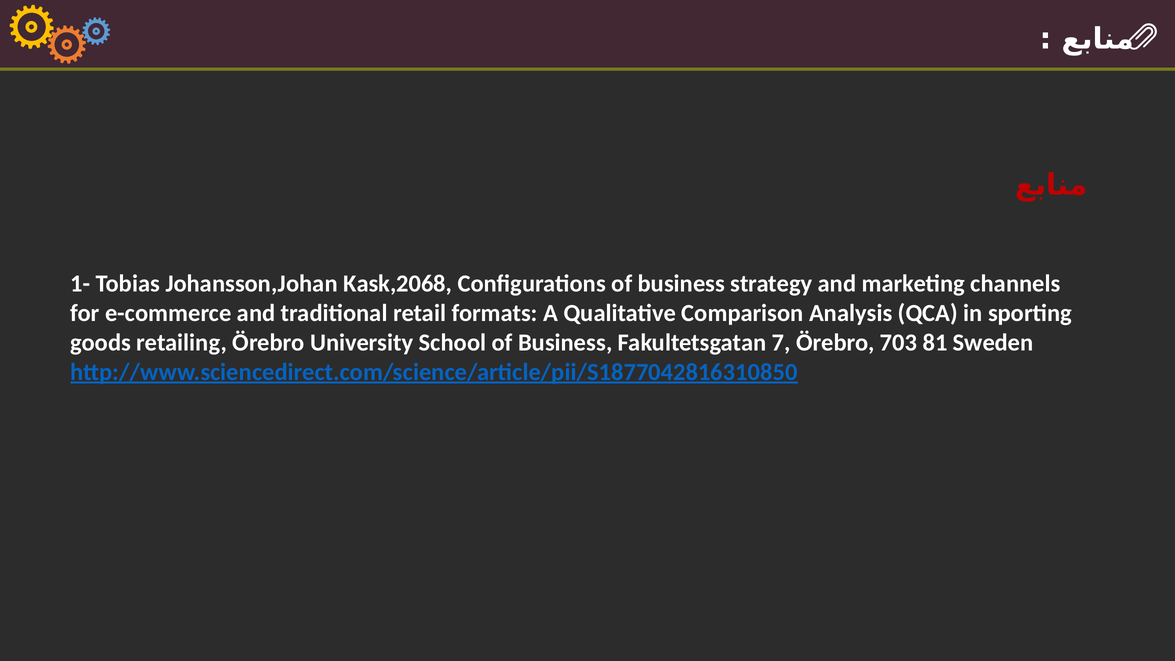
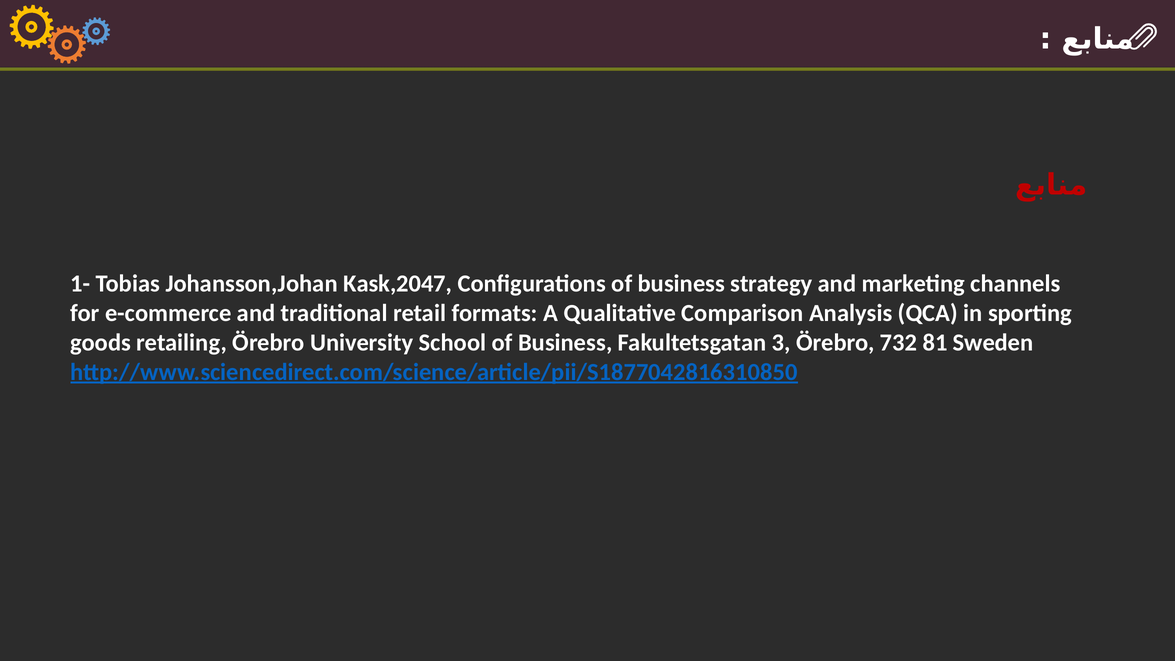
Kask,2068: Kask,2068 -> Kask,2047 (398, 284)
7: 7 -> 3 (781, 343)
703: 703 -> 732 (898, 343)
